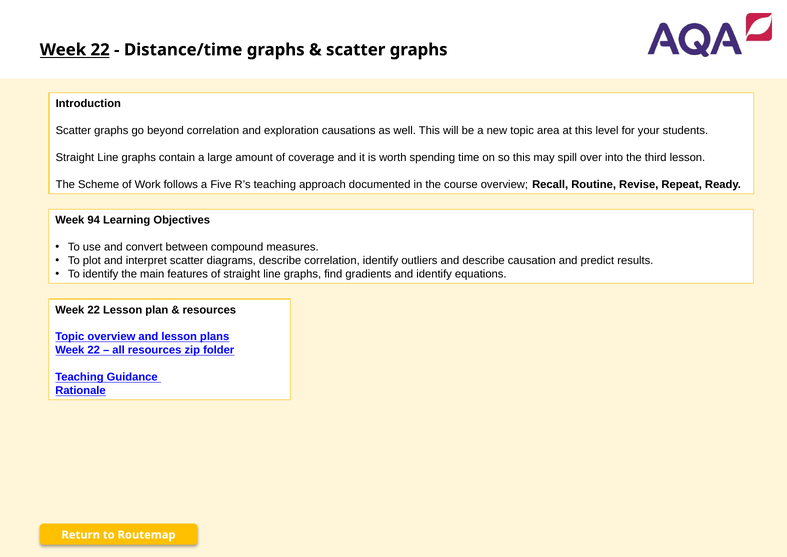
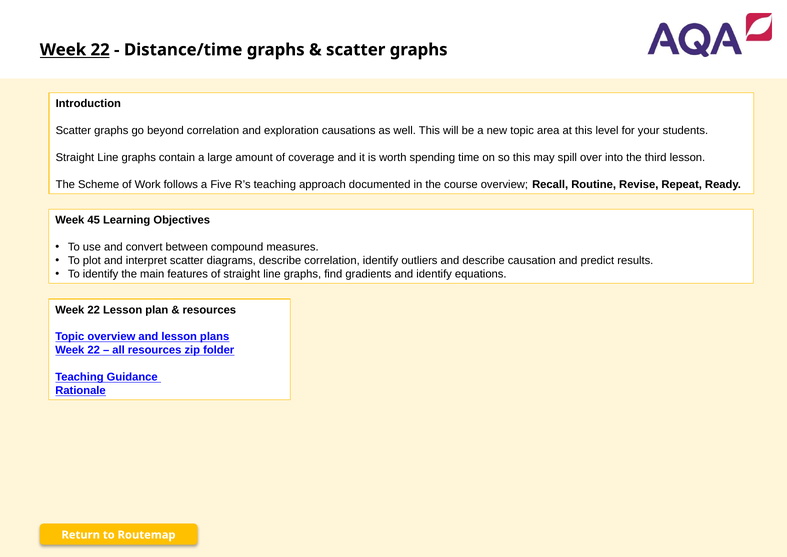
94: 94 -> 45 (94, 220)
